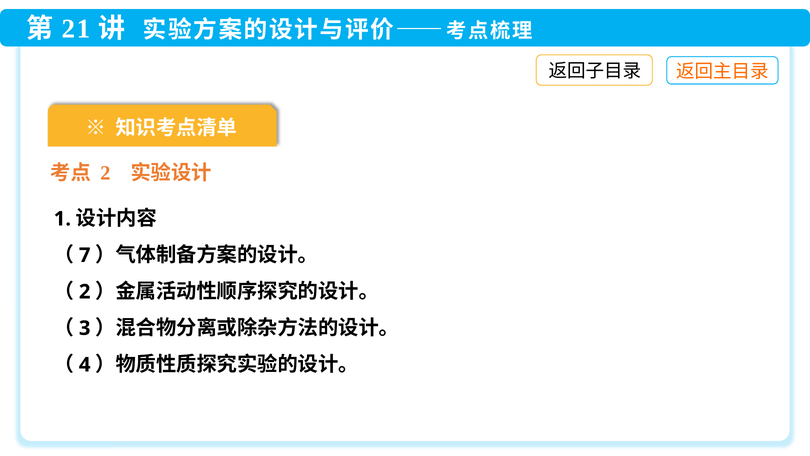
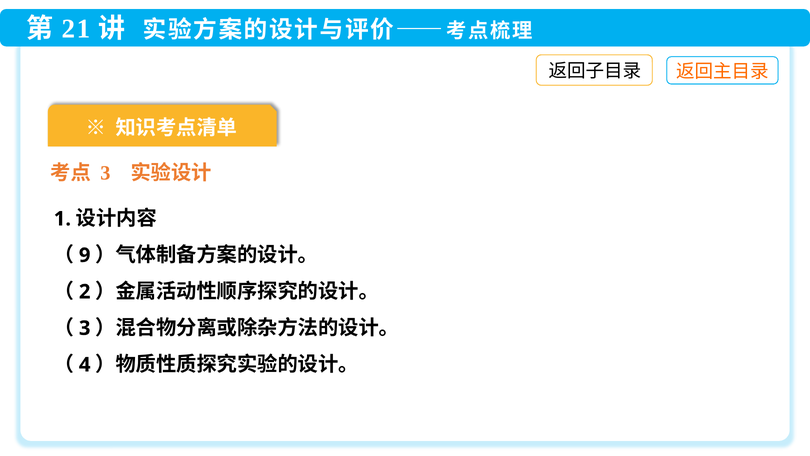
2: 2 -> 3 (105, 173)
7: 7 -> 9 (85, 255)
